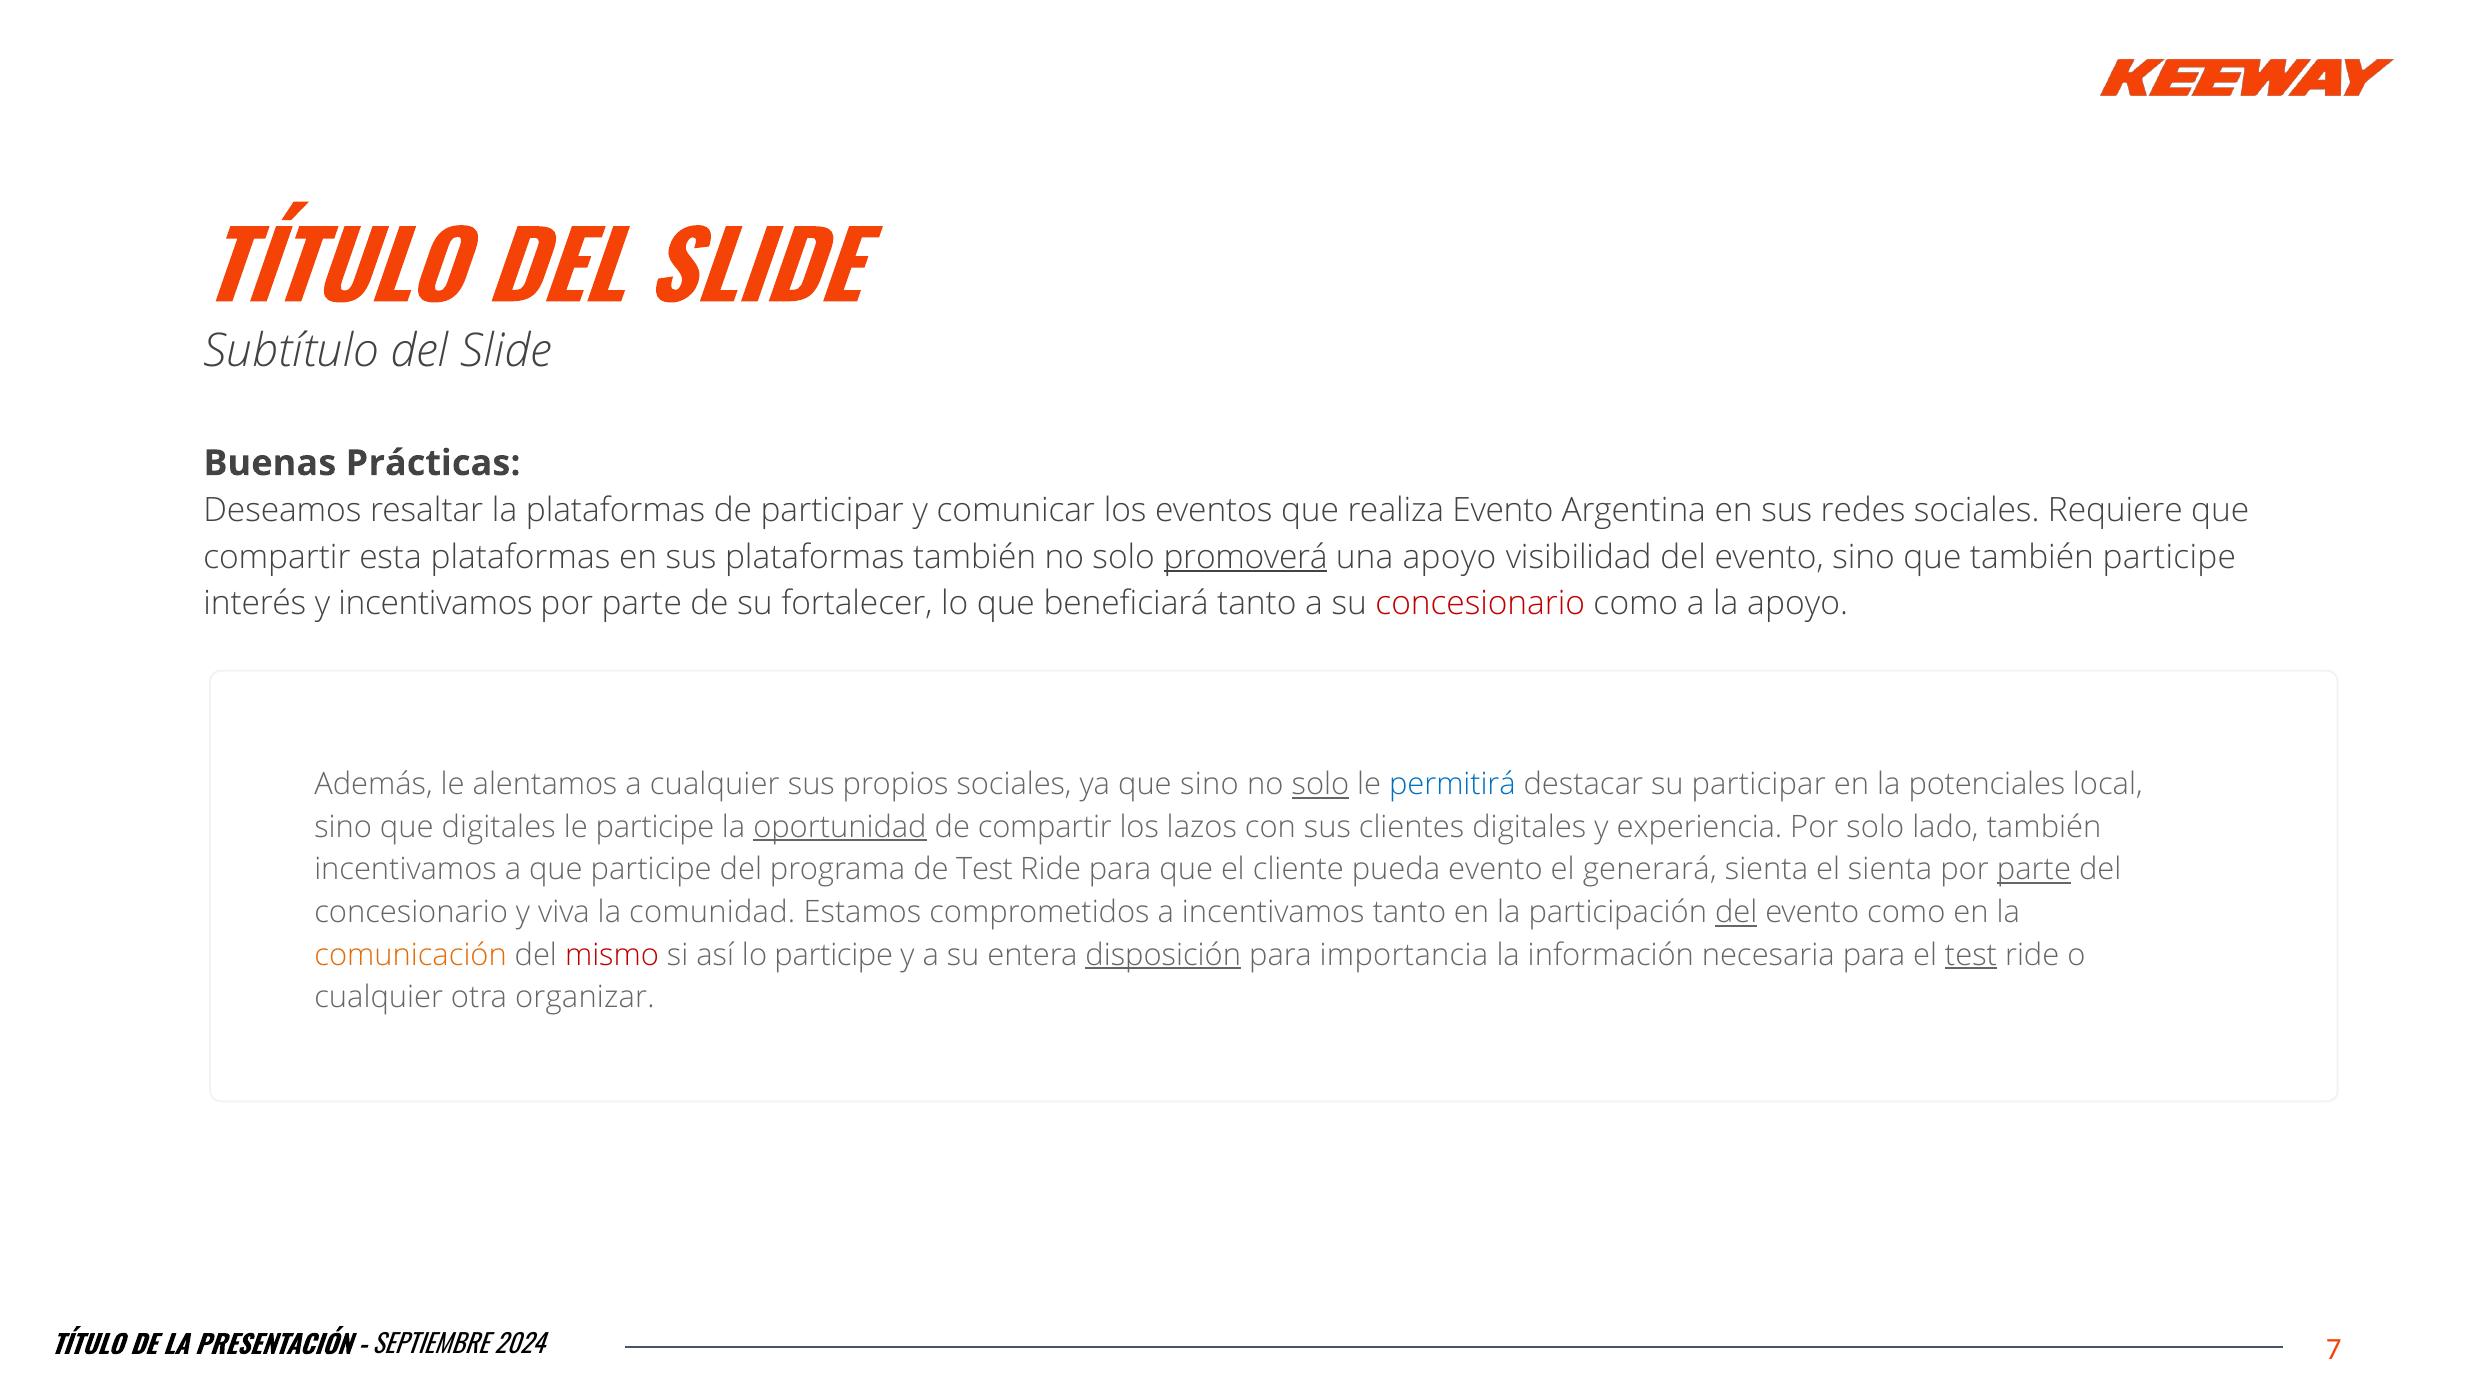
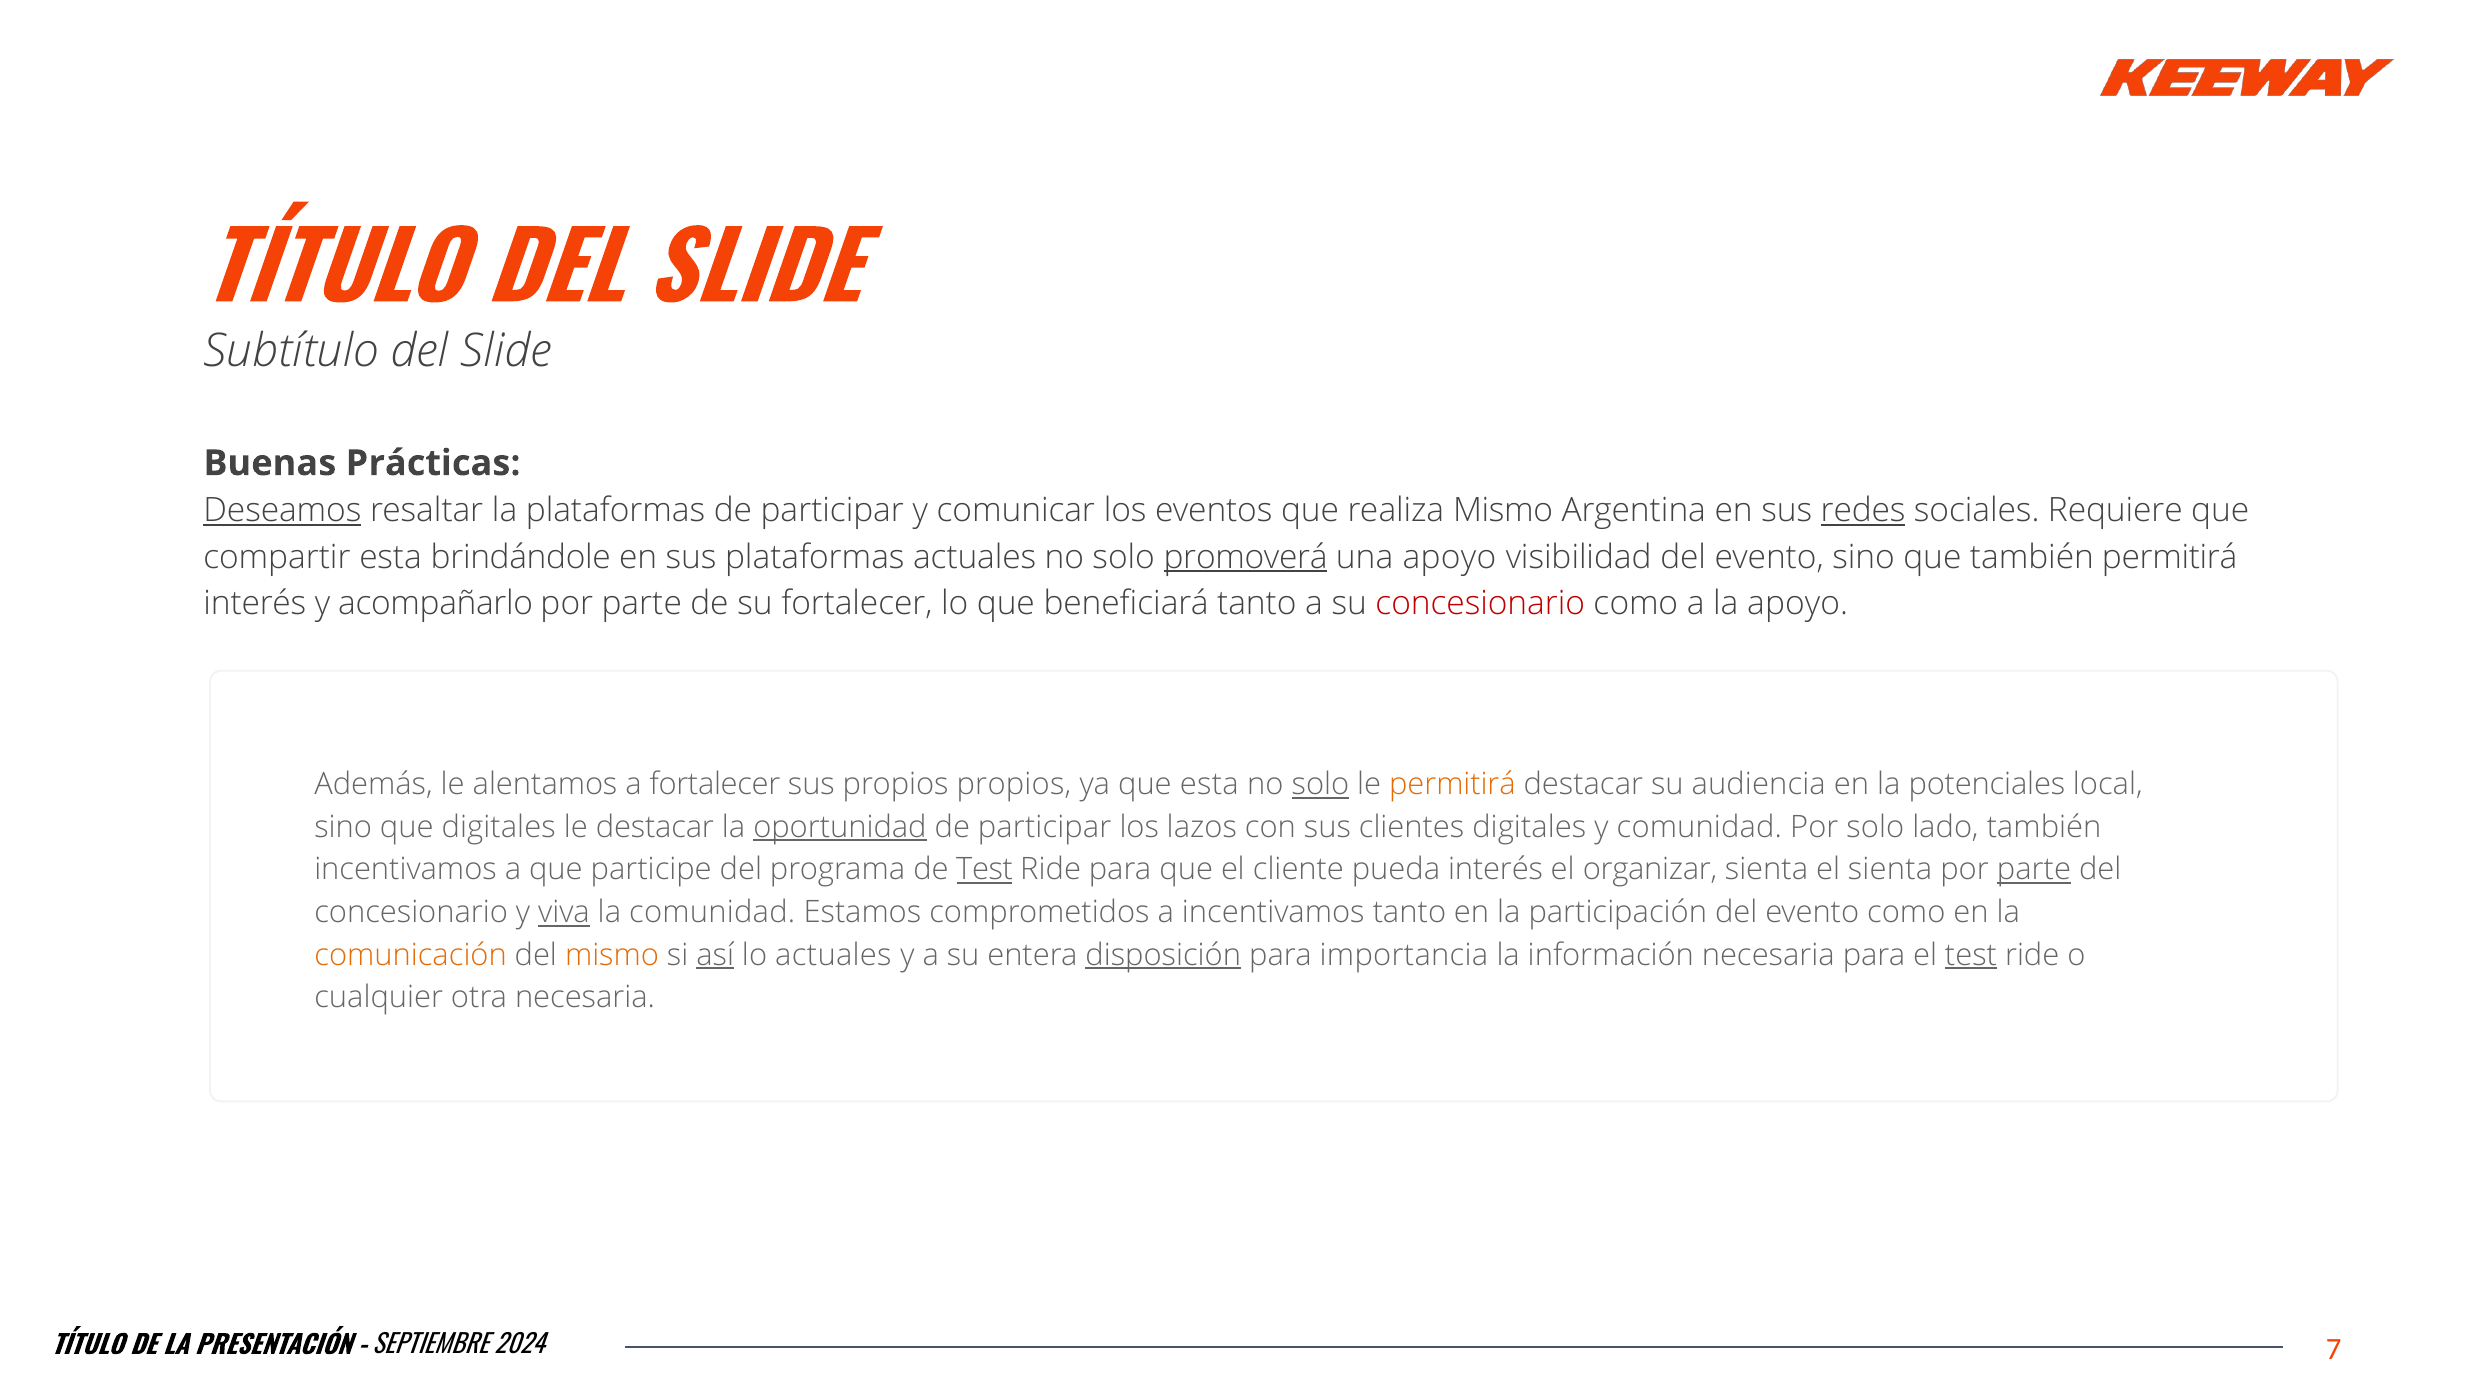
Deseamos underline: none -> present (282, 511)
realiza Evento: Evento -> Mismo (1503, 511)
redes underline: none -> present (1863, 511)
esta plataformas: plataformas -> brindándole (521, 557)
plataformas también: también -> actuales (975, 557)
también participe: participe -> permitirá (2170, 557)
y incentivamos: incentivamos -> acompañarlo (436, 603)
a cualquier: cualquier -> fortalecer (715, 784)
propios sociales: sociales -> propios (1014, 784)
que sino: sino -> esta (1209, 784)
permitirá colour: blue -> orange (1452, 784)
su participar: participar -> audiencia (1759, 784)
le participe: participe -> destacar (655, 827)
compartir: compartir -> participar (1045, 827)
y experiencia: experiencia -> comunidad (1699, 827)
Test underline: none -> present (985, 869)
pueda evento: evento -> interés (1496, 869)
generará: generará -> organizar (1650, 869)
viva underline: none -> present (564, 912)
del underline: present -> none (1736, 912)
mismo colour: red -> orange (612, 955)
así underline: none -> present (715, 955)
lo participe: participe -> actuales (833, 955)
otra organizar: organizar -> necesaria (585, 997)
